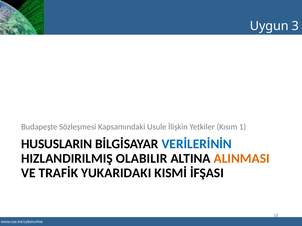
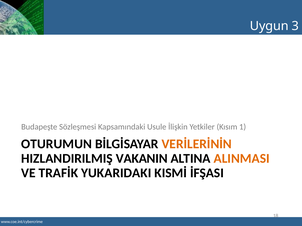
HUSUSLARIN: HUSUSLARIN -> OTURUMUN (57, 144)
VERİLERİNİN colour: blue -> orange (197, 144)
OLABILIR: OLABILIR -> VAKANIN (142, 159)
